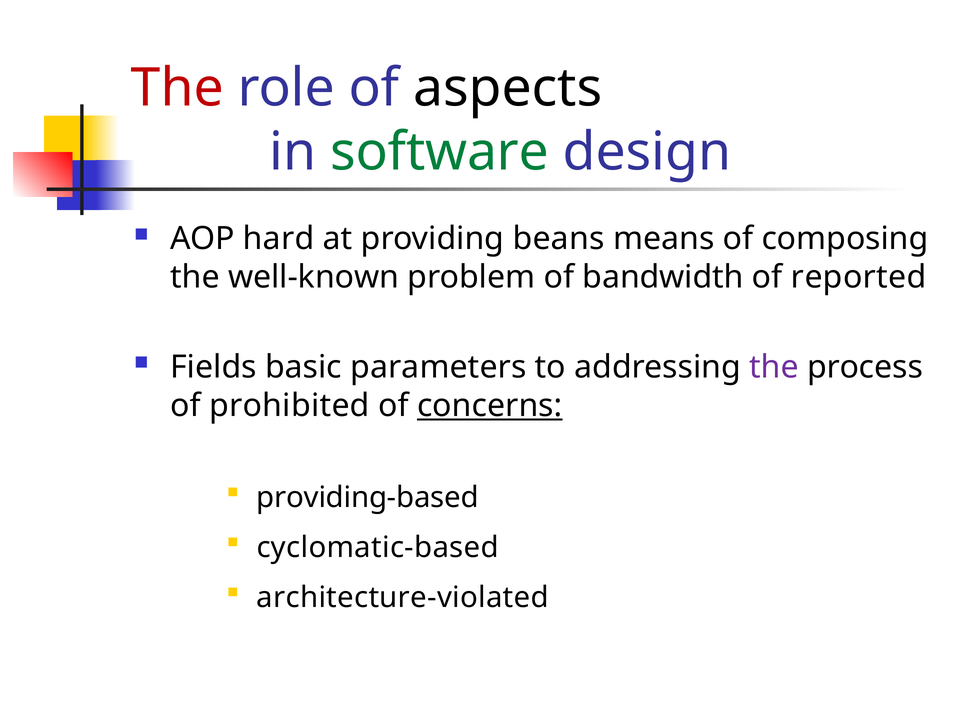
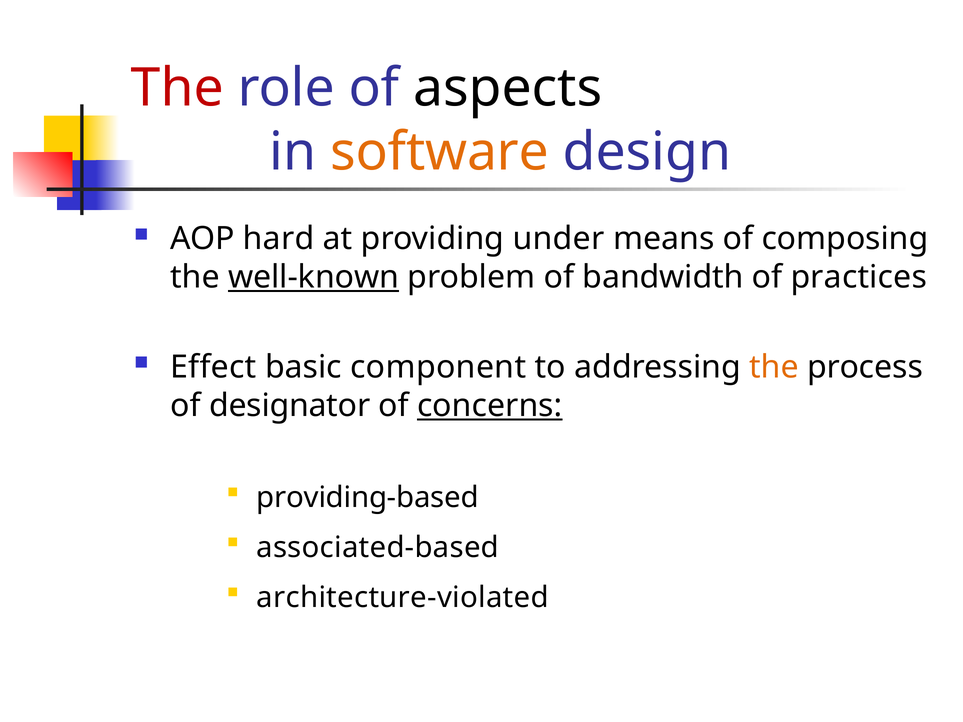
software colour: green -> orange (440, 152)
beans: beans -> under (559, 239)
well-known underline: none -> present (314, 277)
reported: reported -> practices (859, 277)
Fields: Fields -> Effect (213, 367)
parameters: parameters -> component (438, 367)
the colour: purple -> orange (774, 367)
prohibited: prohibited -> designator (290, 406)
cyclomatic-based: cyclomatic-based -> associated-based (378, 548)
